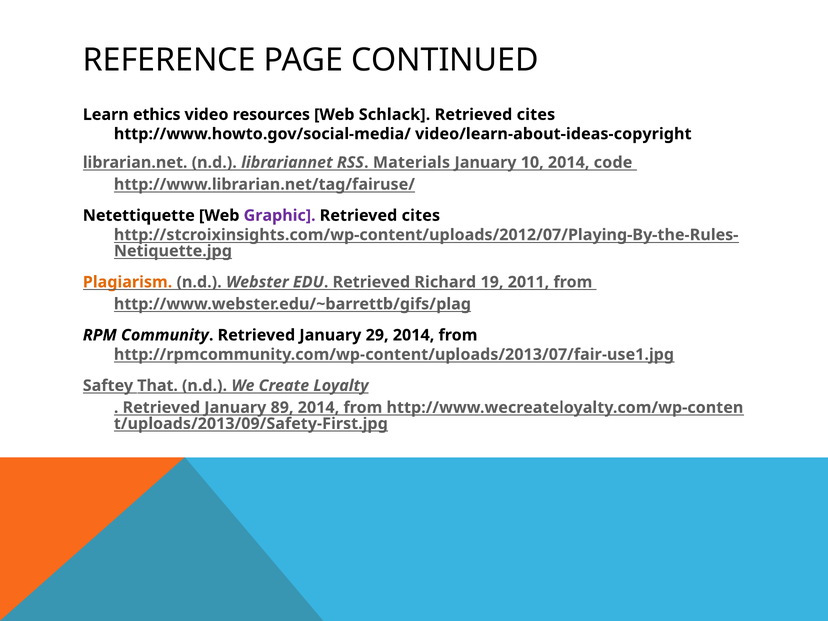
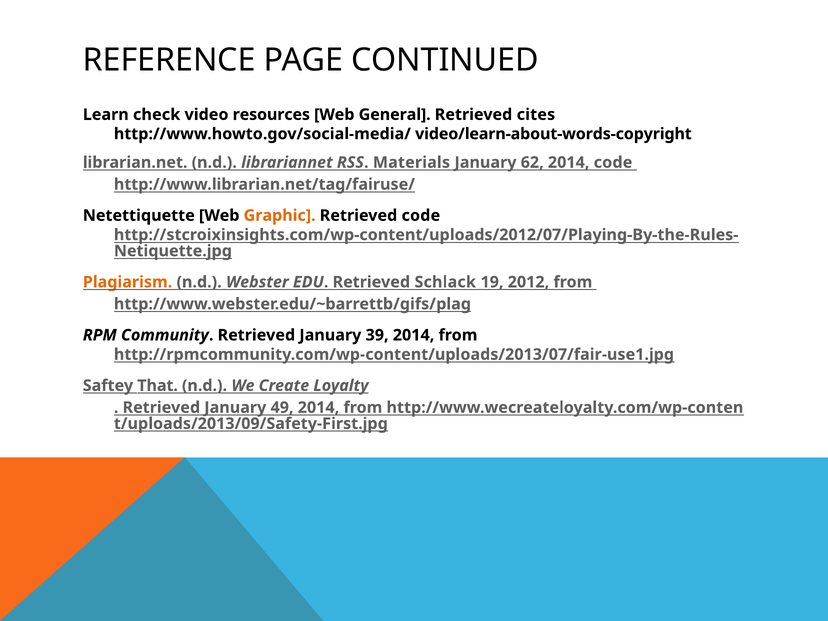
ethics: ethics -> check (157, 115)
Schlack: Schlack -> General (395, 115)
video/learn-about-ideas-copyright: video/learn-about-ideas-copyright -> video/learn-about-words-copyright (553, 134)
10: 10 -> 62 (532, 162)
Graphic colour: purple -> orange (280, 216)
cites: cites -> code (421, 216)
Richard: Richard -> Schlack (445, 282)
2011: 2011 -> 2012 (528, 282)
29: 29 -> 39 (377, 335)
89: 89 -> 49 (282, 408)
